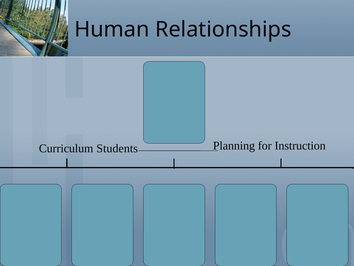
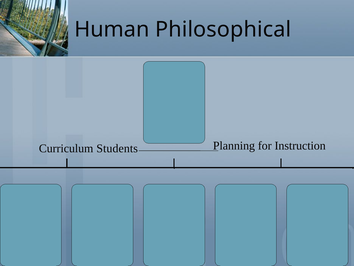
Relationships: Relationships -> Philosophical (223, 29)
